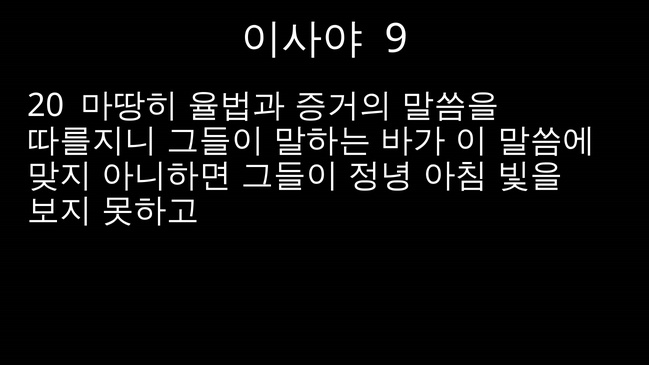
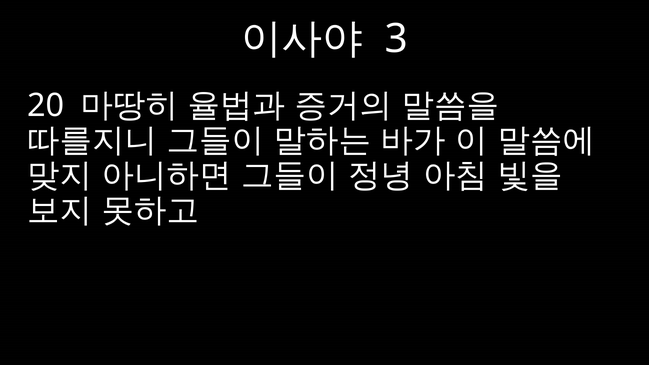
9: 9 -> 3 (396, 39)
